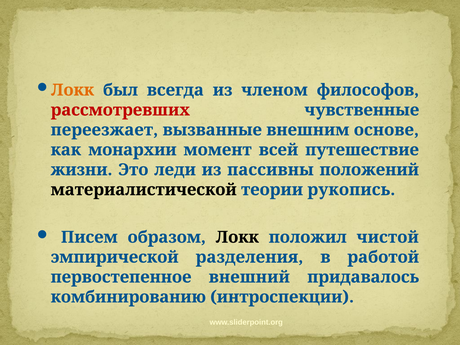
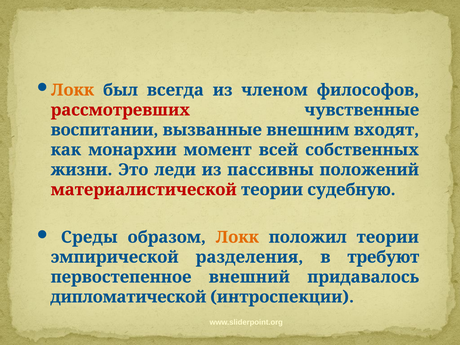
переезжает: переезжает -> воспитании (105, 130)
основе: основе -> входят (386, 130)
путешествие: путешествие -> собственных (362, 150)
материалистической colour: black -> red (144, 190)
рукопись: рукопись -> судебную (351, 190)
Писем: Писем -> Среды (89, 237)
Локк colour: black -> orange (237, 237)
положил чистой: чистой -> теории (388, 237)
работой: работой -> требуют (383, 257)
комбинированию: комбинированию -> дипломатической (128, 297)
